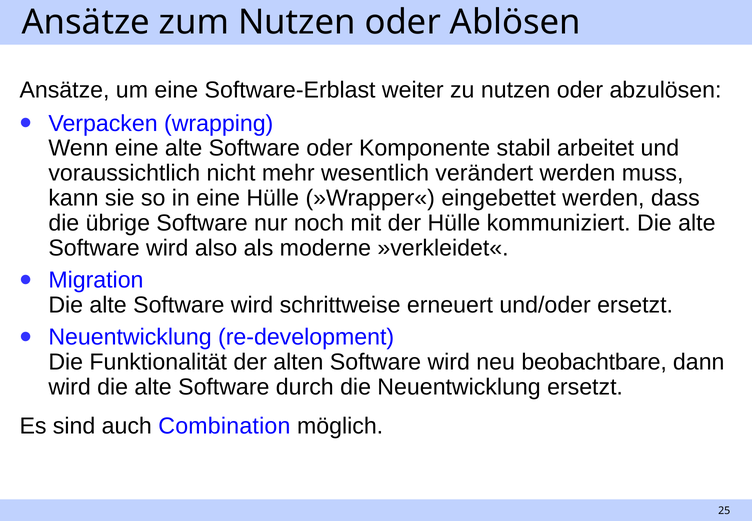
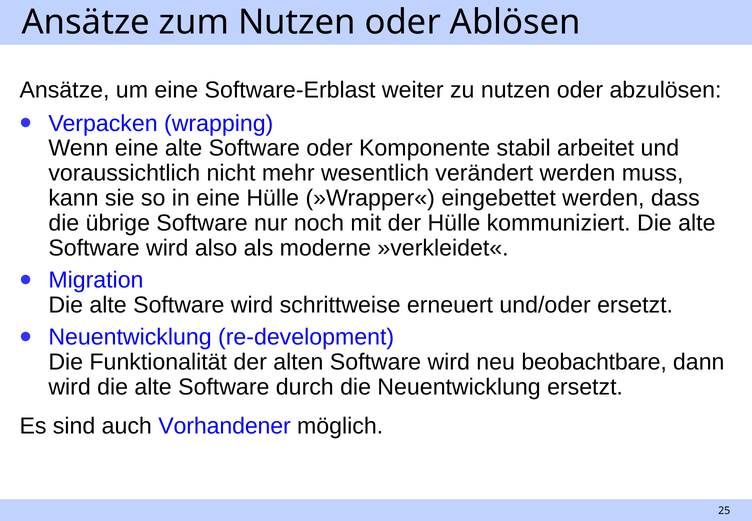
Combination: Combination -> Vorhandener (225, 426)
